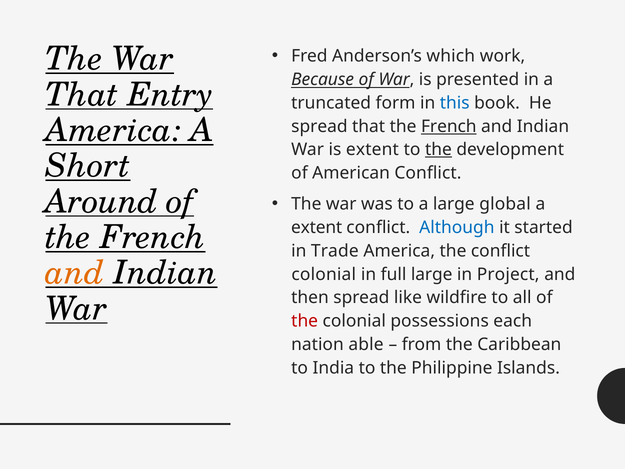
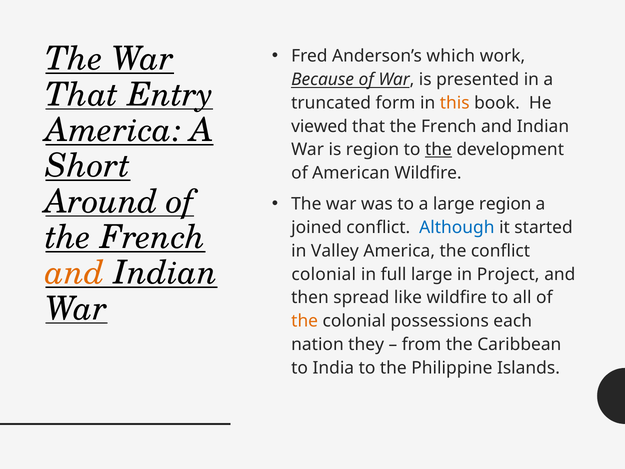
this colour: blue -> orange (455, 103)
spread: spread -> viewed (319, 126)
French underline: present -> none (449, 126)
is extent: extent -> region (372, 150)
American Conflict: Conflict -> Wildfire (428, 173)
large global: global -> region (505, 204)
extent: extent -> joined (317, 227)
Trade: Trade -> Valley (335, 251)
the colour: red -> orange (305, 321)
able: able -> they (366, 344)
